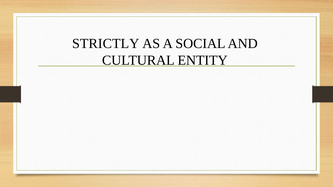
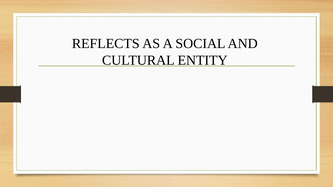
STRICTLY: STRICTLY -> REFLECTS (106, 44)
